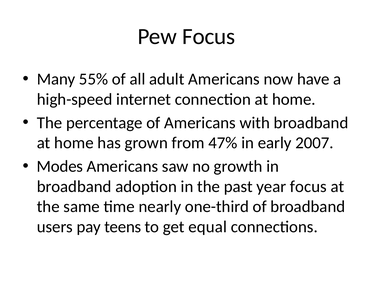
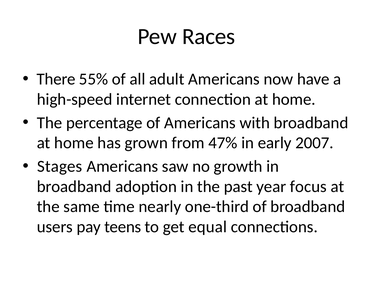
Pew Focus: Focus -> Races (209, 37)
Many: Many -> There (56, 79)
Modes: Modes -> Stages (60, 167)
